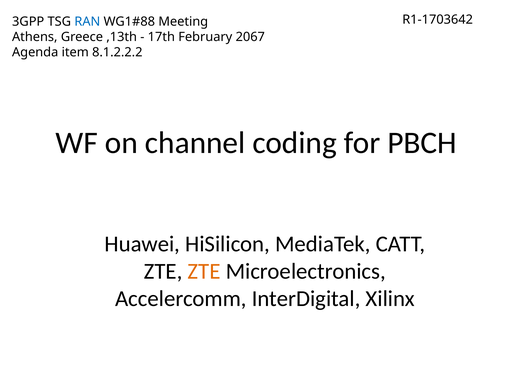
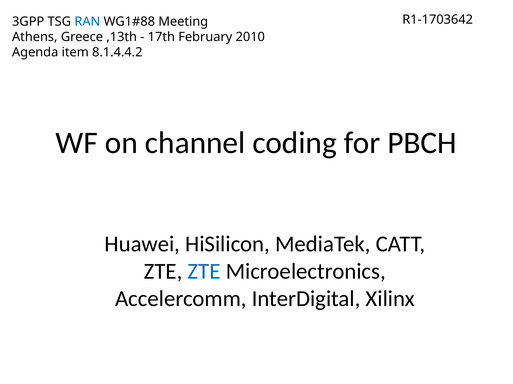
2067: 2067 -> 2010 (250, 37)
8.1.2.2.2: 8.1.2.2.2 -> 8.1.4.4.2 (117, 52)
ZTE colour: orange -> blue (204, 272)
